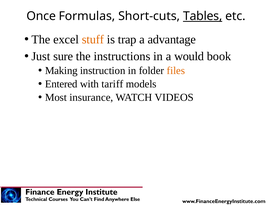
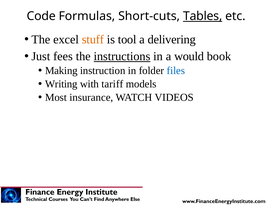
Once: Once -> Code (41, 16)
trap: trap -> tool (127, 39)
advantage: advantage -> delivering (172, 39)
sure: sure -> fees (63, 56)
instructions underline: none -> present (122, 56)
files colour: orange -> blue (176, 70)
Entered: Entered -> Writing (61, 84)
